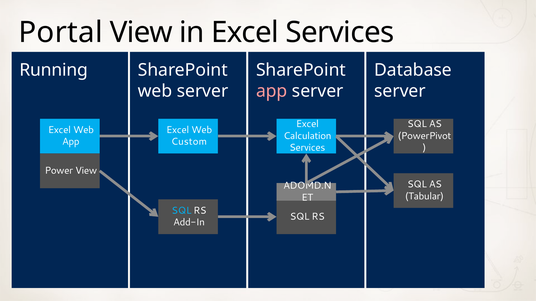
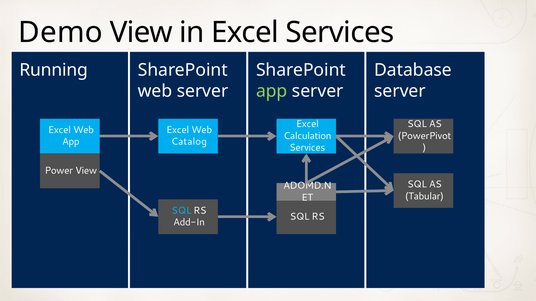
Portal: Portal -> Demo (61, 32)
app colour: pink -> light green (272, 91)
Custom: Custom -> Catalog (189, 142)
